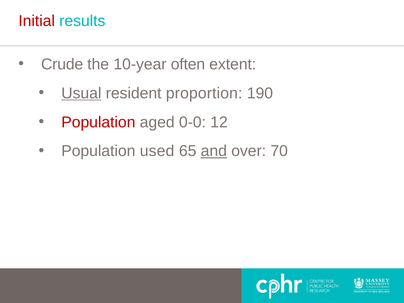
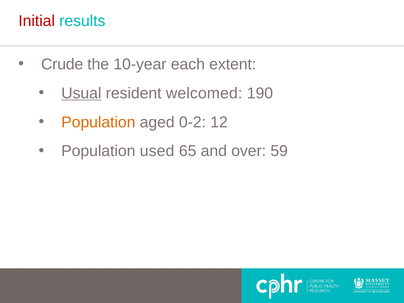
often: often -> each (188, 64)
proportion: proportion -> welcomed (204, 93)
Population colour: red -> orange (98, 122)
0-0: 0-0 -> 0-2 (192, 122)
and underline: present -> none (214, 151)
70: 70 -> 59 (279, 151)
